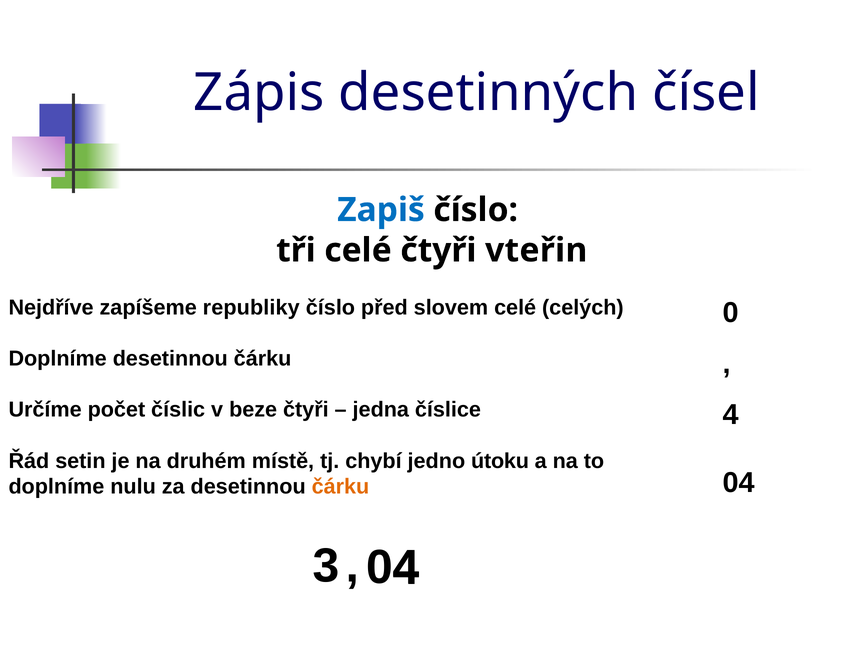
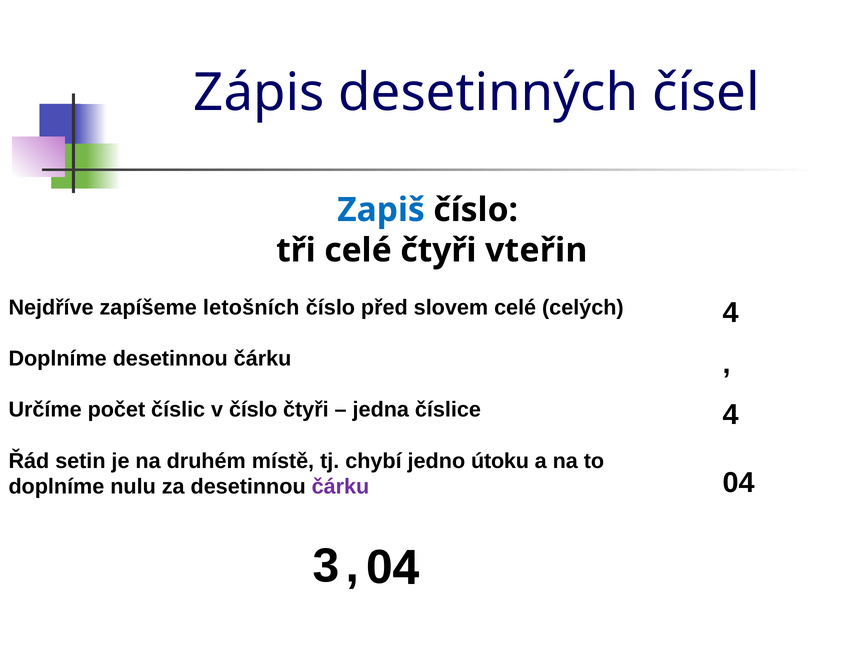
republiky: republiky -> letošních (251, 308)
celých 0: 0 -> 4 (731, 313)
v beze: beze -> číslo (253, 410)
čárku colour: orange -> purple (340, 487)
